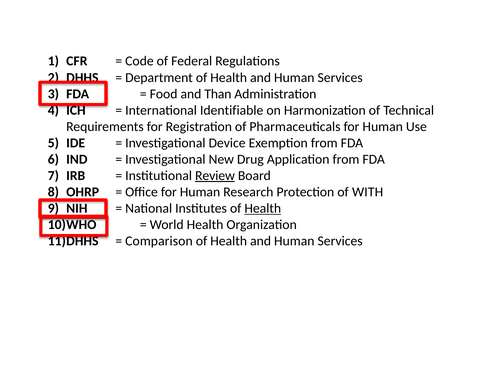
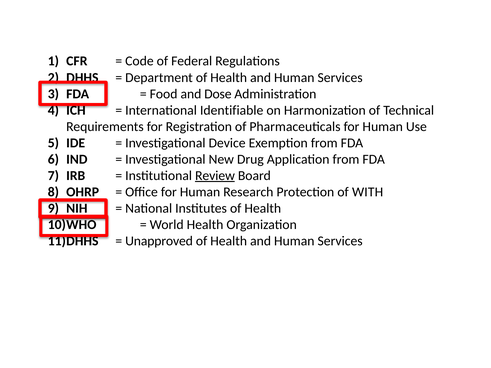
Than: Than -> Dose (218, 94)
Health underline: present -> none (263, 209)
Comparison: Comparison -> Unapproved (159, 241)
